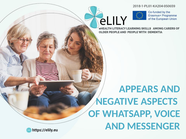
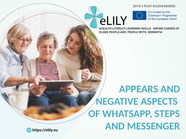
VOICE: VOICE -> STEPS (167, 114)
